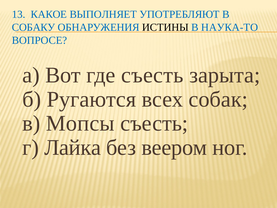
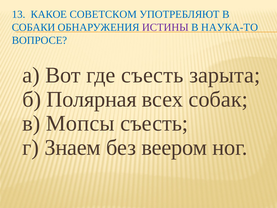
ВЫПОЛНЯЕТ: ВЫПОЛНЯЕТ -> СОВЕТСКОМ (103, 14)
СОБАКУ: СОБАКУ -> СОБАКИ (34, 27)
ИСТИНЫ colour: black -> purple (165, 27)
Ругаются: Ругаются -> Полярная (91, 99)
Лайка: Лайка -> Знаем (73, 147)
